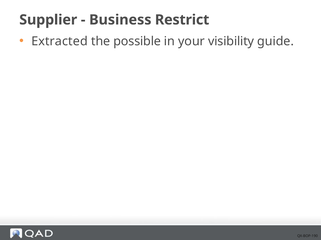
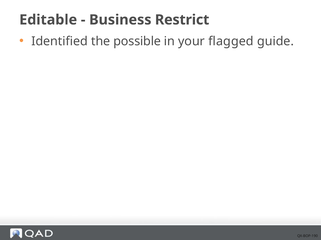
Supplier: Supplier -> Editable (48, 20)
Extracted: Extracted -> Identified (60, 41)
visibility: visibility -> flagged (231, 41)
